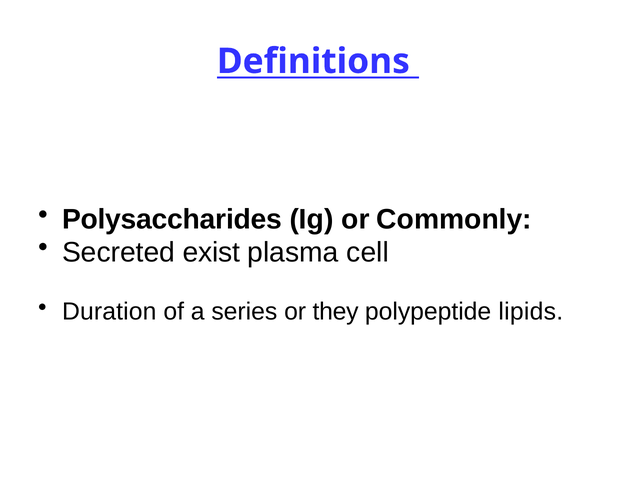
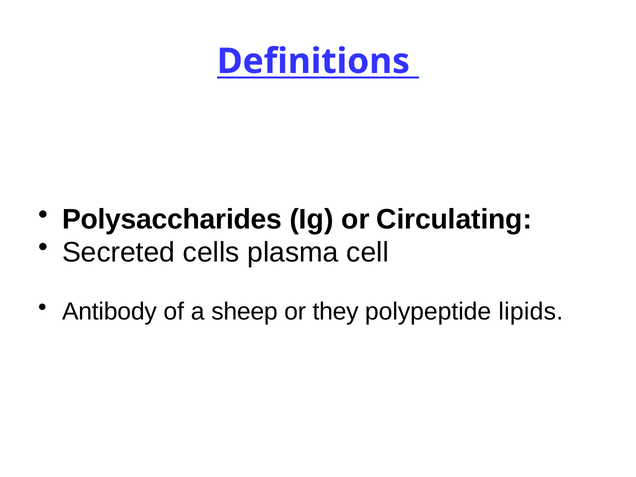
Commonly: Commonly -> Circulating (454, 220)
exist: exist -> cells (211, 252)
Duration: Duration -> Antibody (109, 312)
series: series -> sheep (244, 312)
